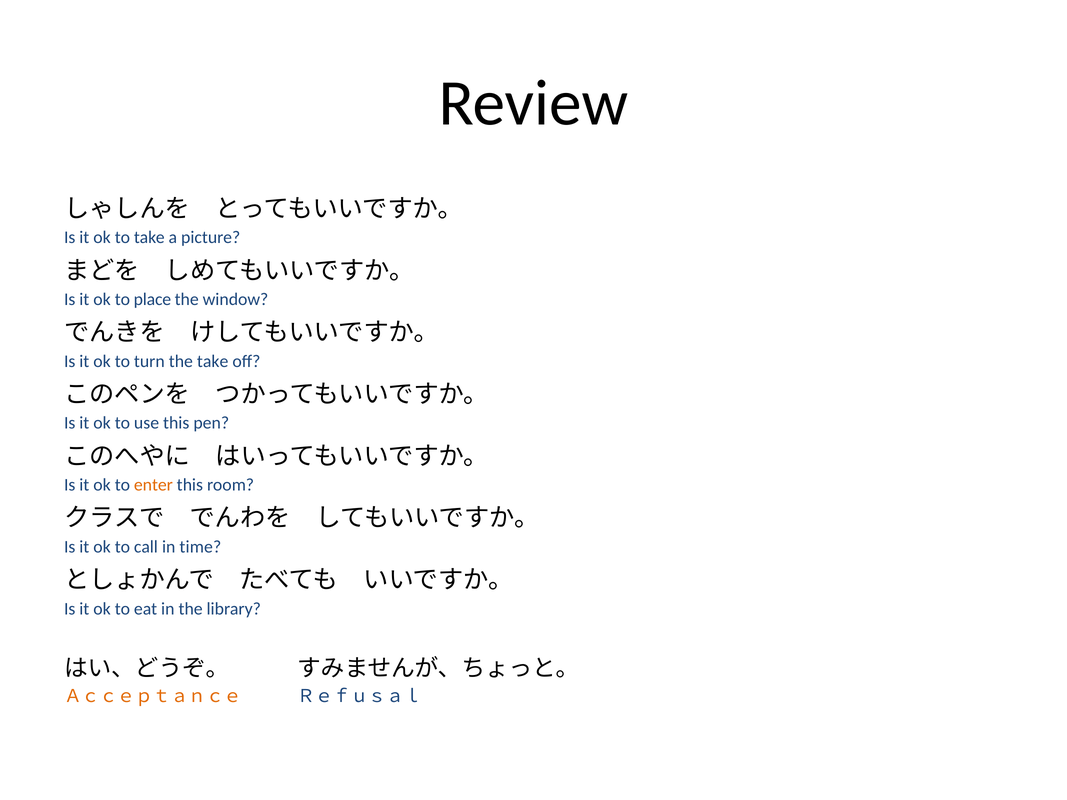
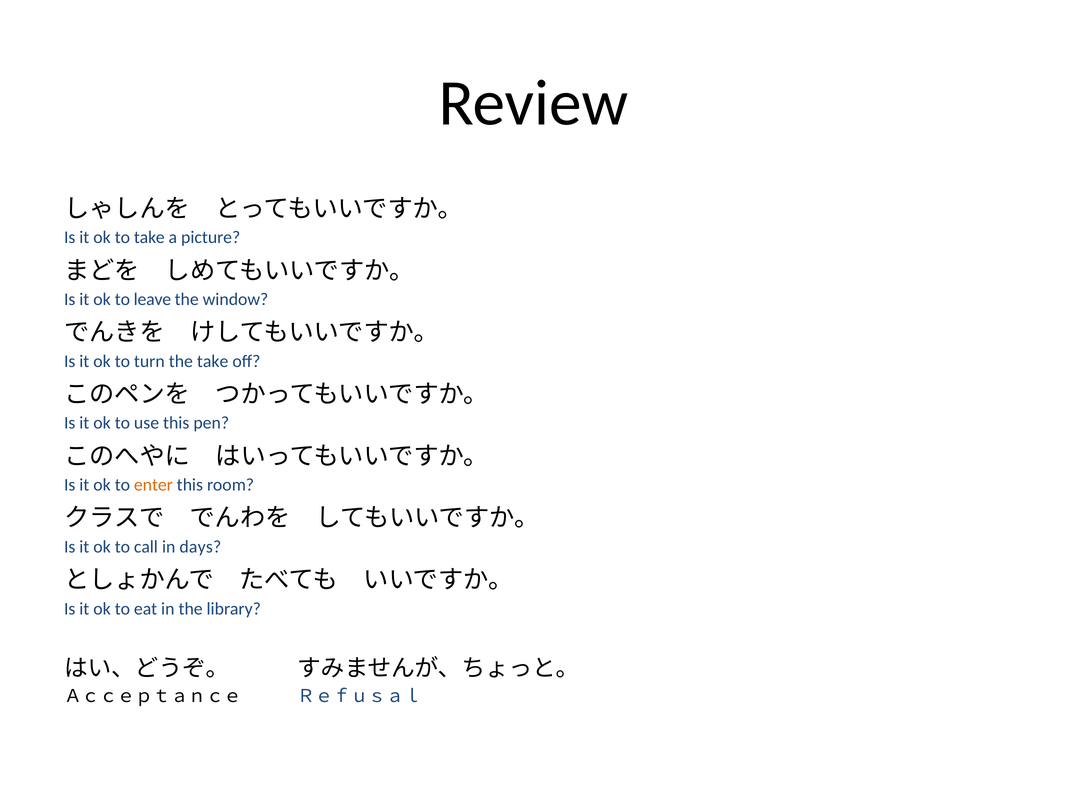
place: place -> leave (152, 299)
time: time -> days (200, 547)
Ａｃｃｅｐｔａｎｃｅ colour: orange -> black (153, 697)
